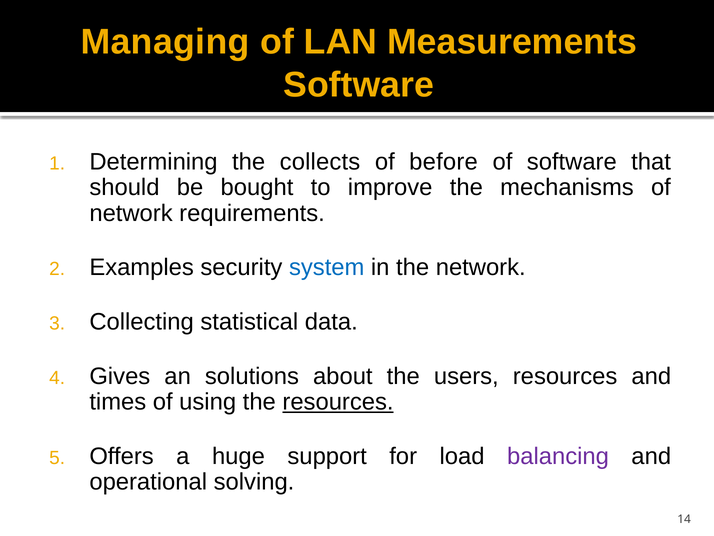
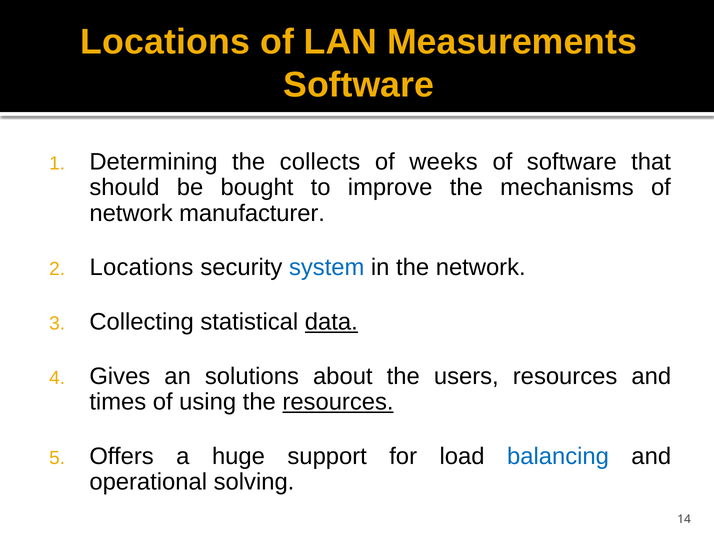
Managing: Managing -> Locations (165, 42)
before: before -> weeks (444, 162)
requirements: requirements -> manufacturer (252, 213)
Examples: Examples -> Locations (141, 267)
data underline: none -> present (331, 322)
balancing colour: purple -> blue (558, 456)
